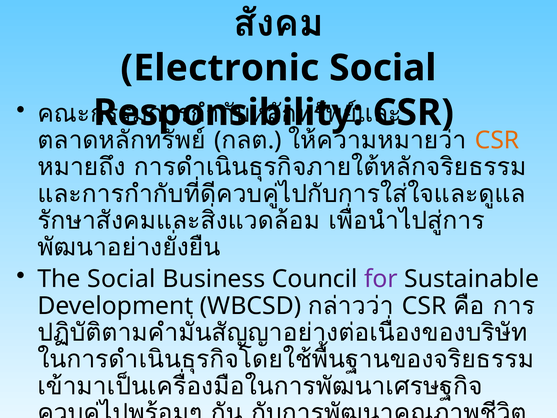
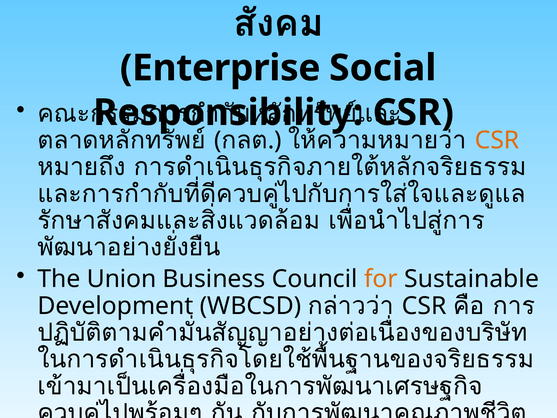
Electronic: Electronic -> Enterprise (220, 68)
The Social: Social -> Union (122, 279)
for colour: purple -> orange (381, 279)
